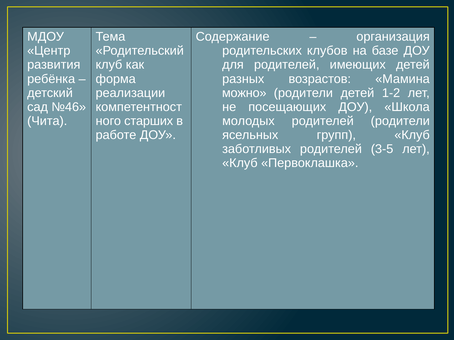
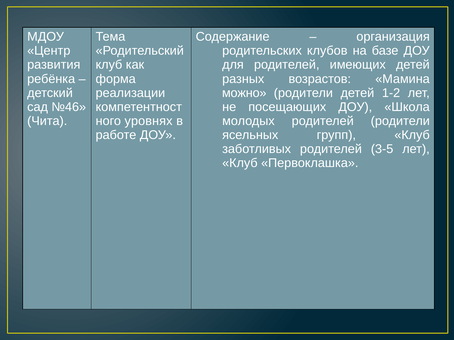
старших: старших -> уровнях (149, 121)
